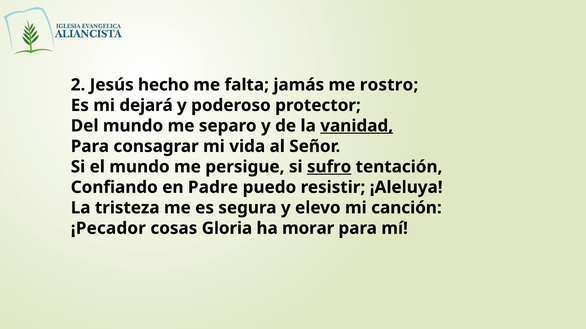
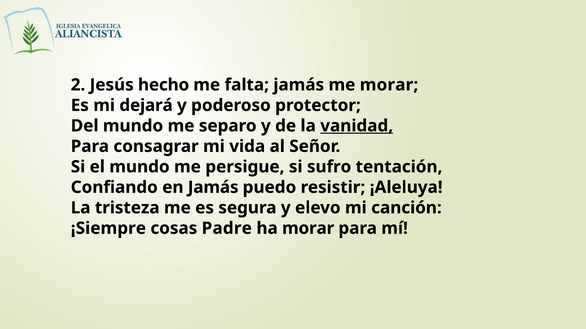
me rostro: rostro -> morar (389, 85)
sufro underline: present -> none (329, 167)
en Padre: Padre -> Jamás (213, 188)
¡Pecador: ¡Pecador -> ¡Siempre (108, 229)
Gloria: Gloria -> Padre (227, 229)
